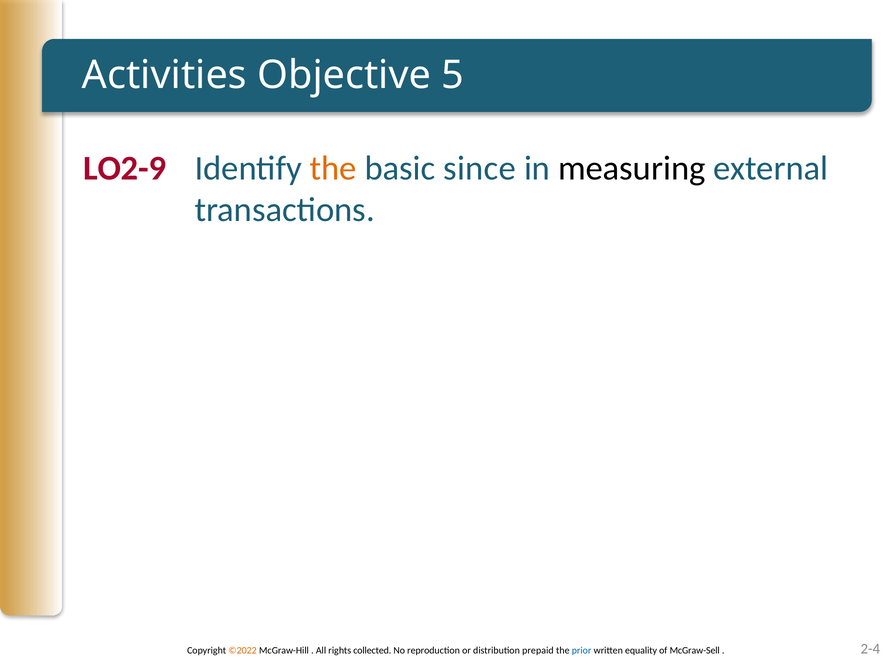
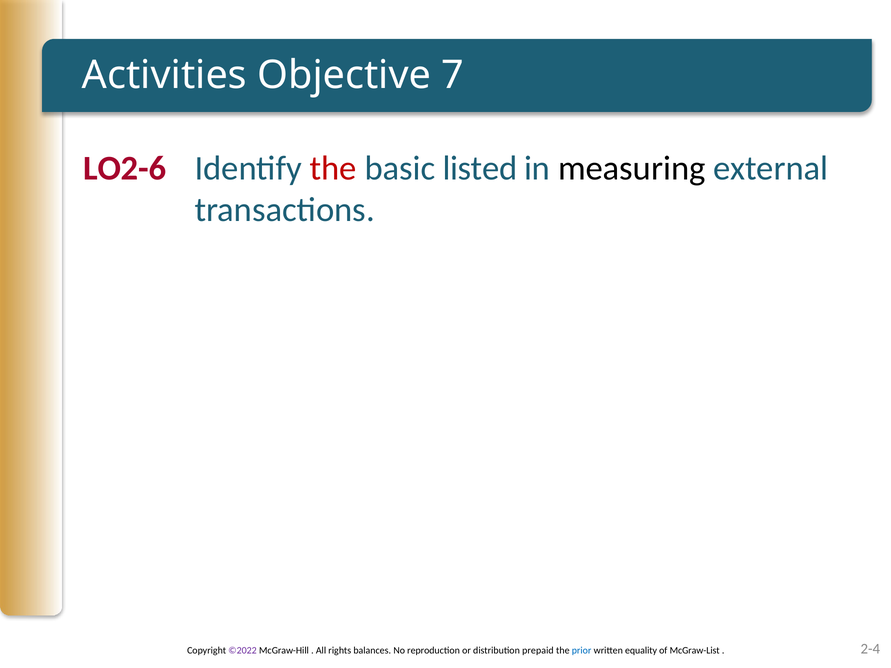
5: 5 -> 7 (453, 75)
LO2-9: LO2-9 -> LO2-6 (125, 168)
the colour: orange -> red (333, 168)
since: since -> listed (480, 168)
©2022 colour: orange -> purple (243, 651)
collected: collected -> balances (372, 651)
McGraw-Sell: McGraw-Sell -> McGraw-List (695, 651)
